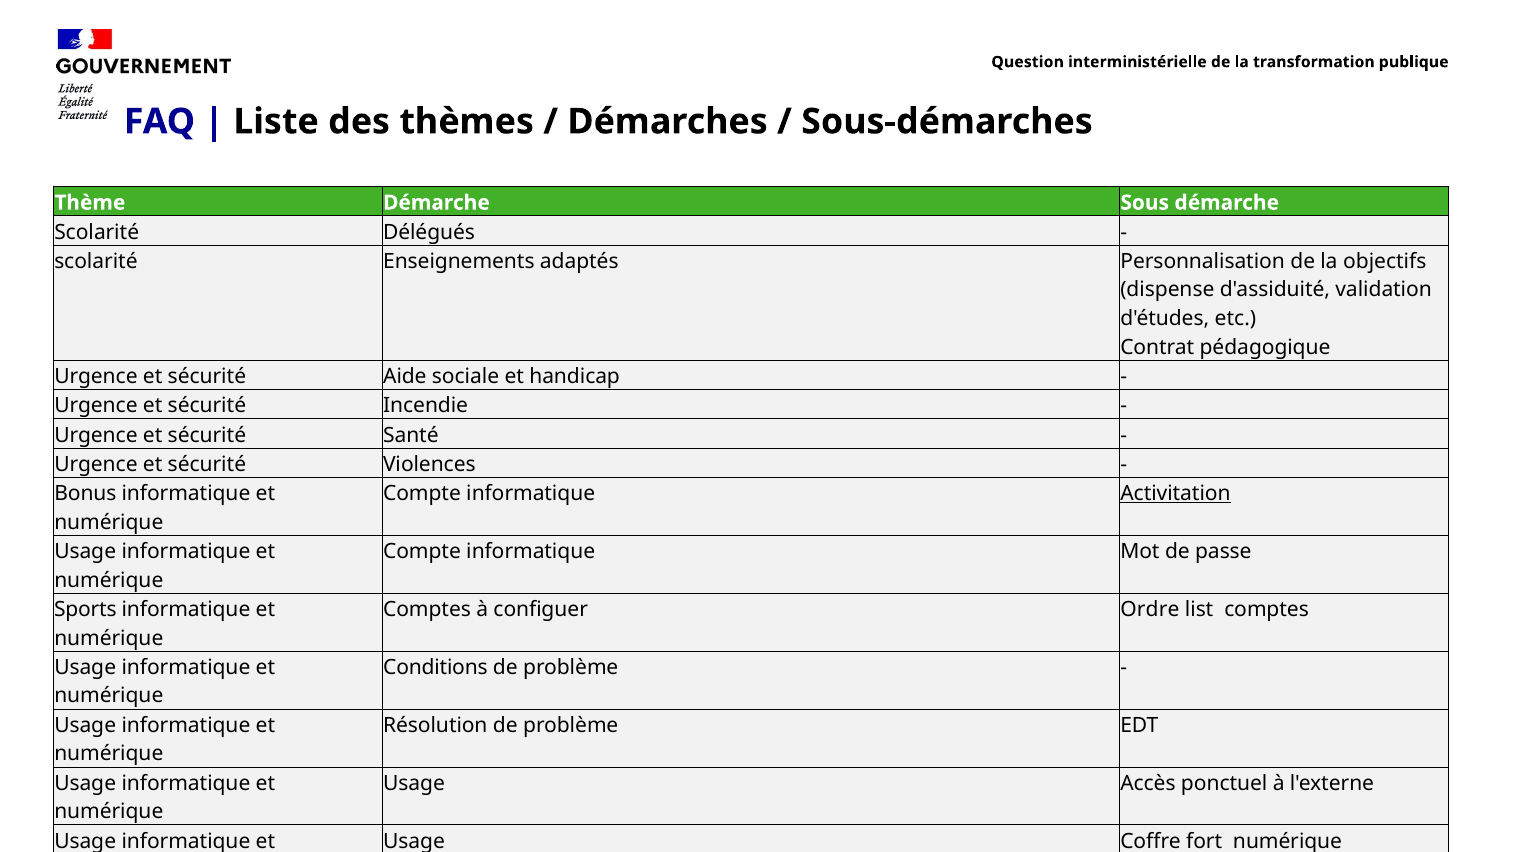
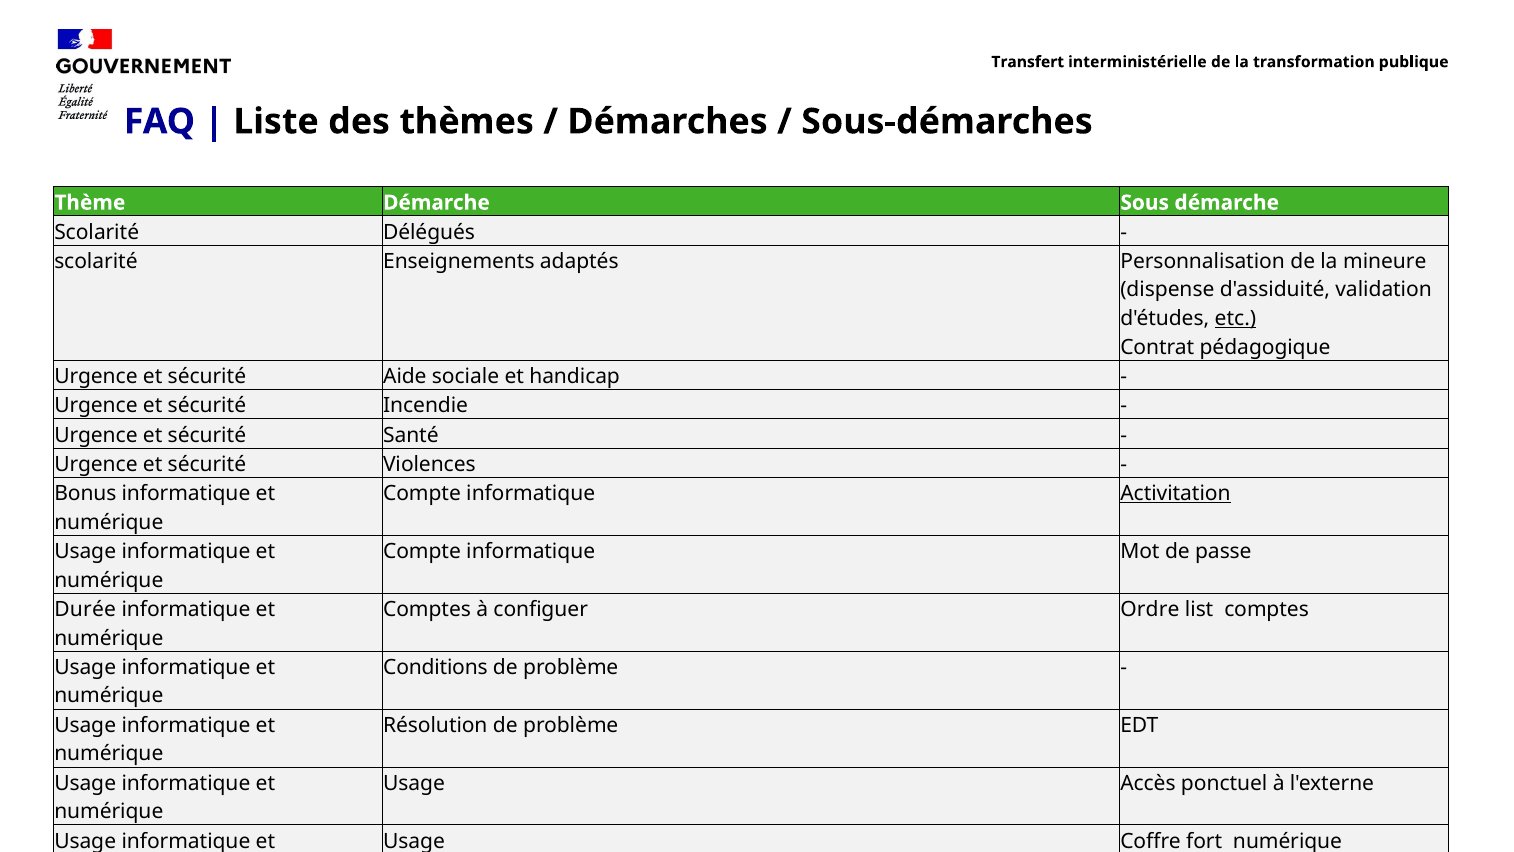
Question: Question -> Transfert (1028, 62)
objectifs: objectifs -> mineure (1385, 261)
etc underline: none -> present (1235, 318)
Sports: Sports -> Durée (85, 609)
